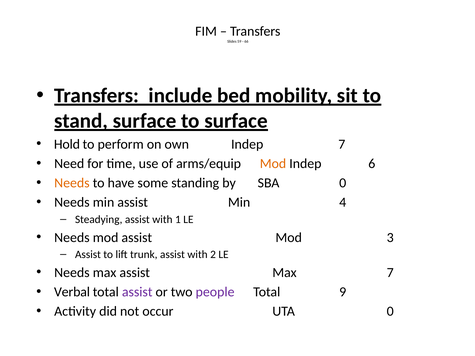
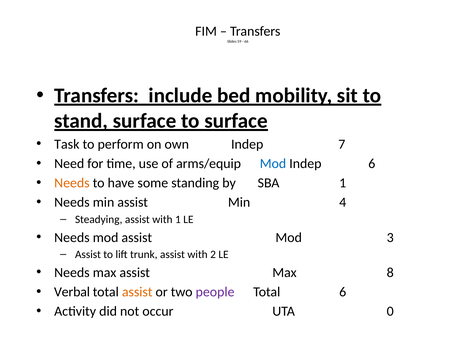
Hold: Hold -> Task (67, 144)
Mod colour: orange -> blue (273, 164)
SBA 0: 0 -> 1 (343, 183)
Max 7: 7 -> 8 (390, 273)
assist colour: purple -> orange (137, 292)
Total 9: 9 -> 6 (343, 292)
